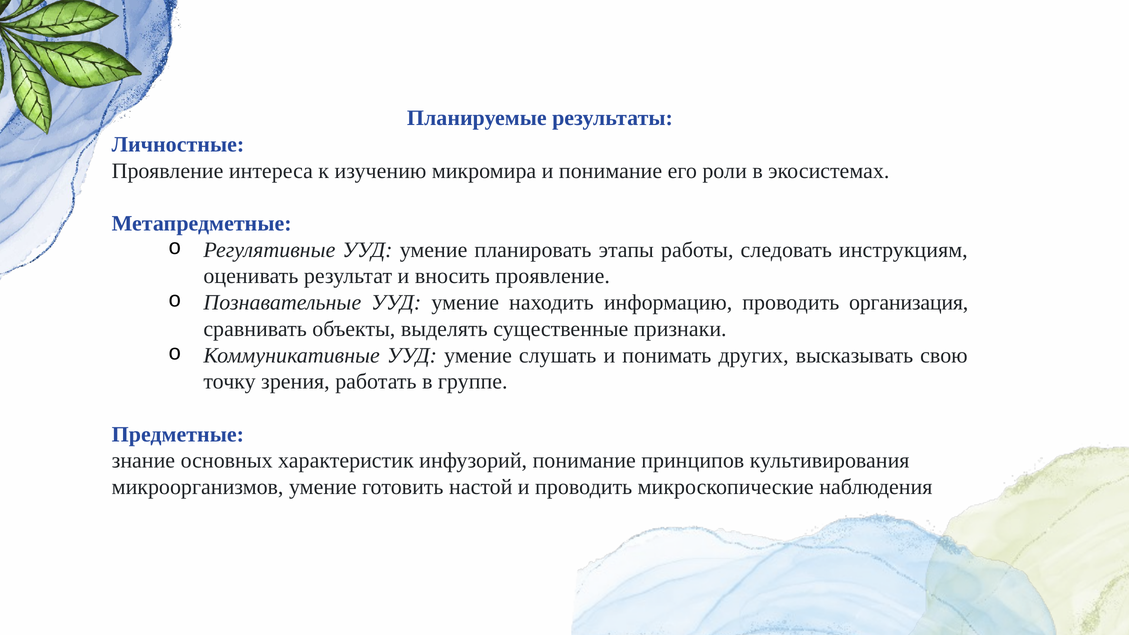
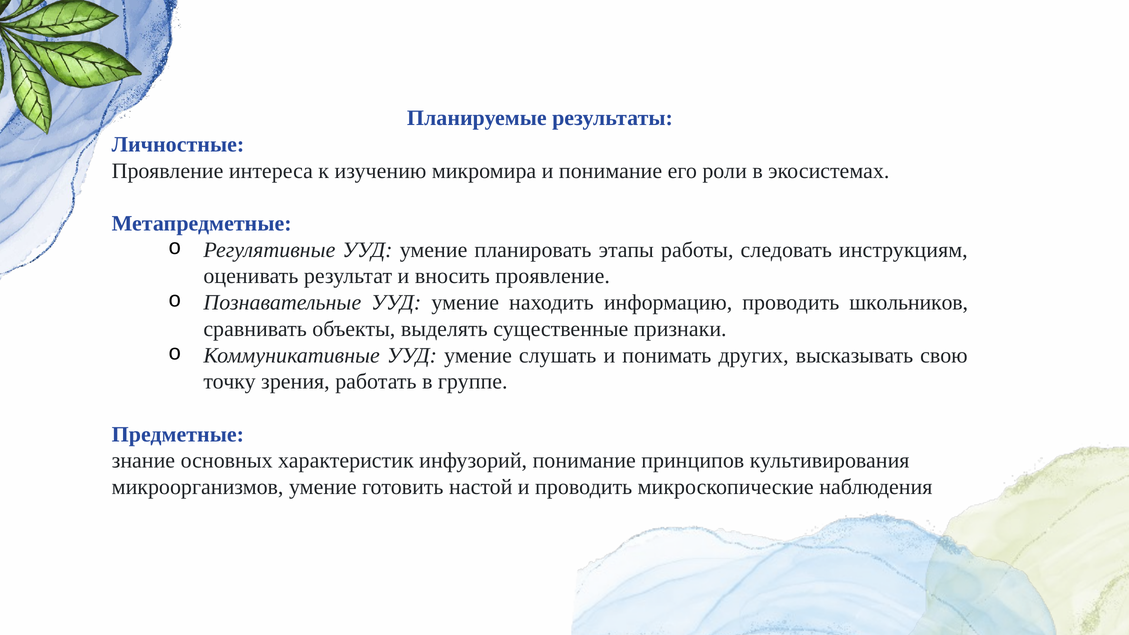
организация: организация -> школьников (909, 303)
